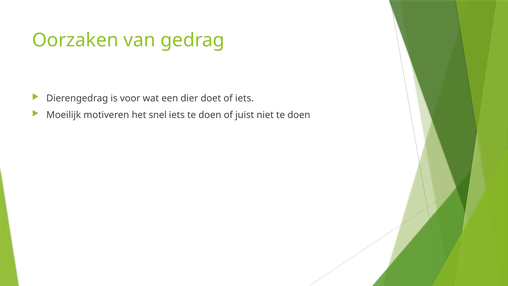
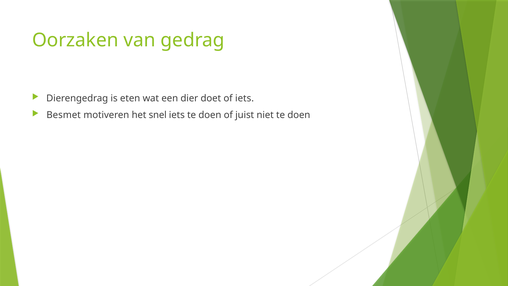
voor: voor -> eten (130, 98)
Moeilijk: Moeilijk -> Besmet (64, 115)
